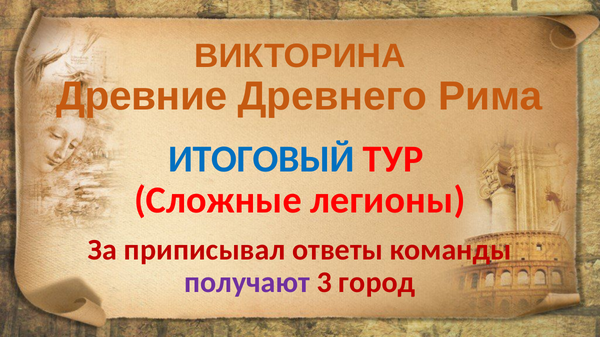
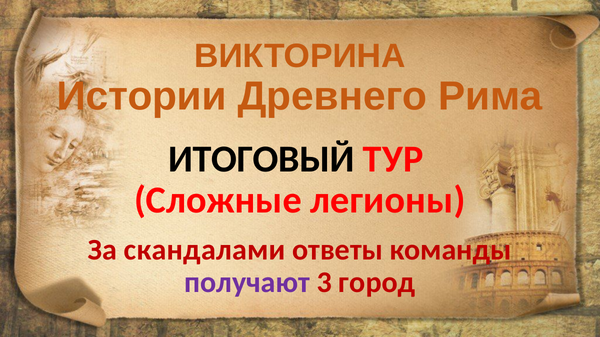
Древние: Древние -> Истории (142, 96)
ИТОГОВЫЙ colour: blue -> black (261, 159)
приписывал: приписывал -> скандалами (205, 250)
